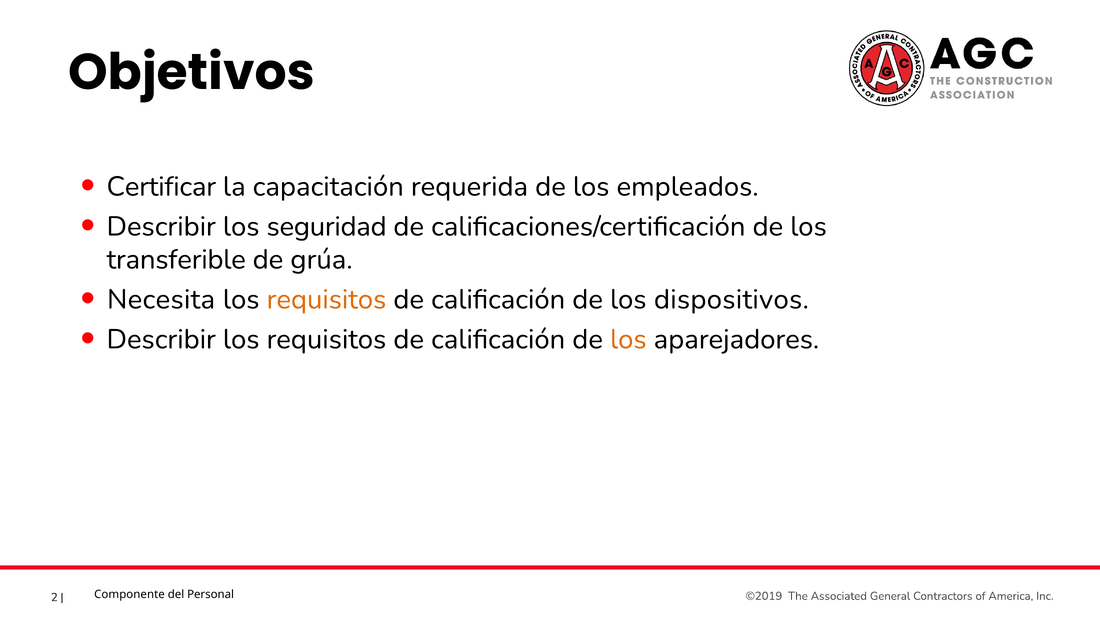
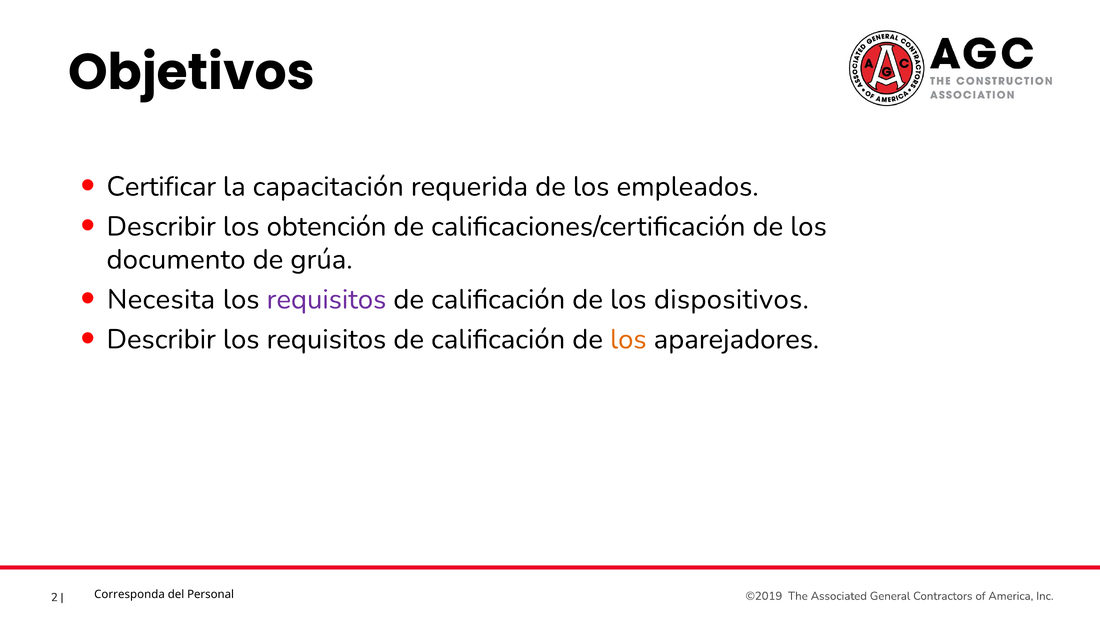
seguridad: seguridad -> obtención (327, 226)
transferible: transferible -> documento (176, 259)
requisitos colour: orange -> purple (326, 299)
Componente: Componente -> Corresponda (130, 594)
